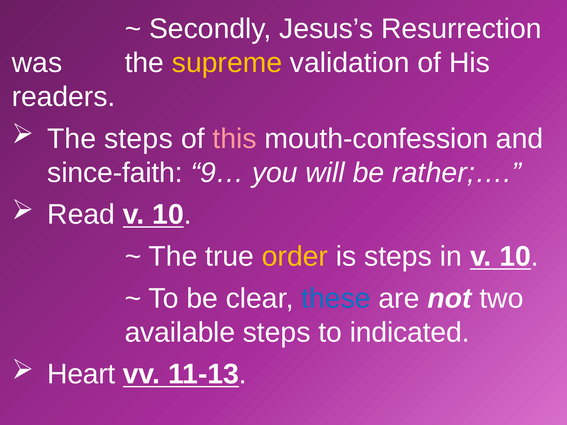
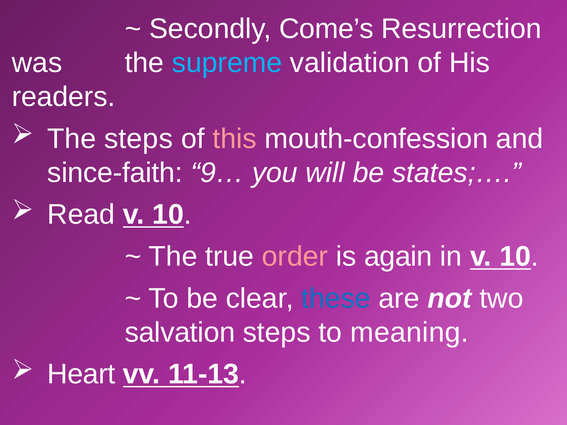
Jesus’s: Jesus’s -> Come’s (326, 29)
supreme colour: yellow -> light blue (227, 63)
rather;…: rather;… -> states;… (457, 173)
order colour: yellow -> pink (295, 257)
is steps: steps -> again (398, 257)
available: available -> salvation (180, 333)
indicated: indicated -> meaning (410, 333)
